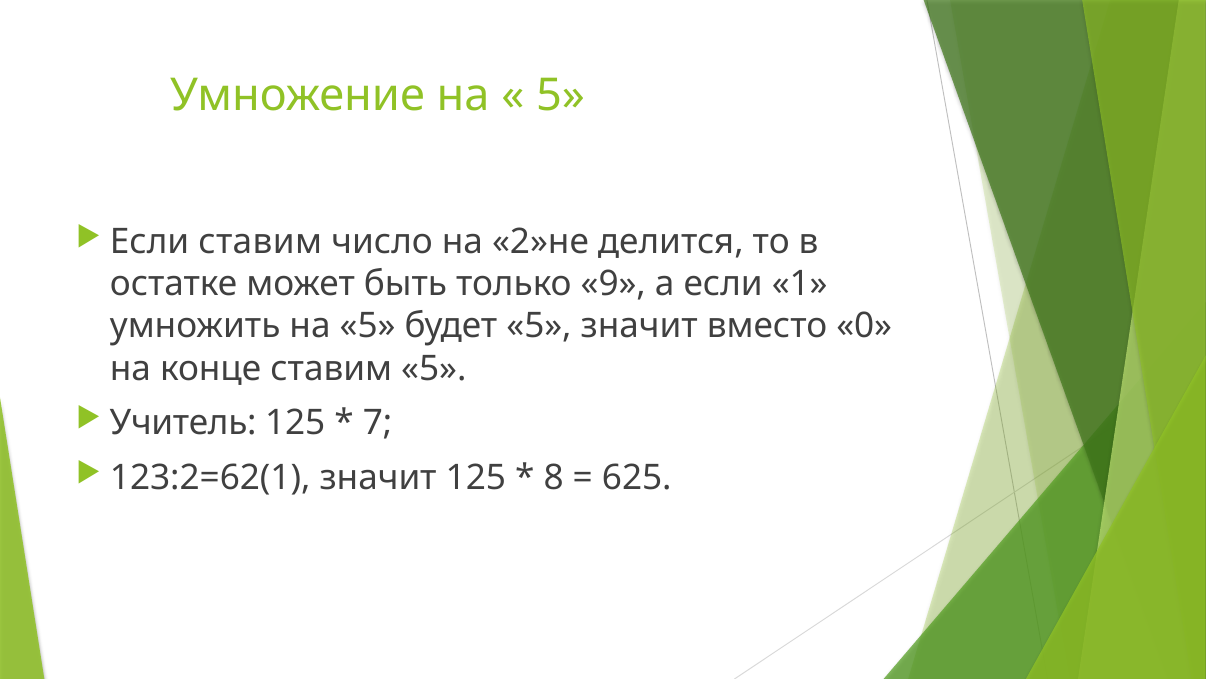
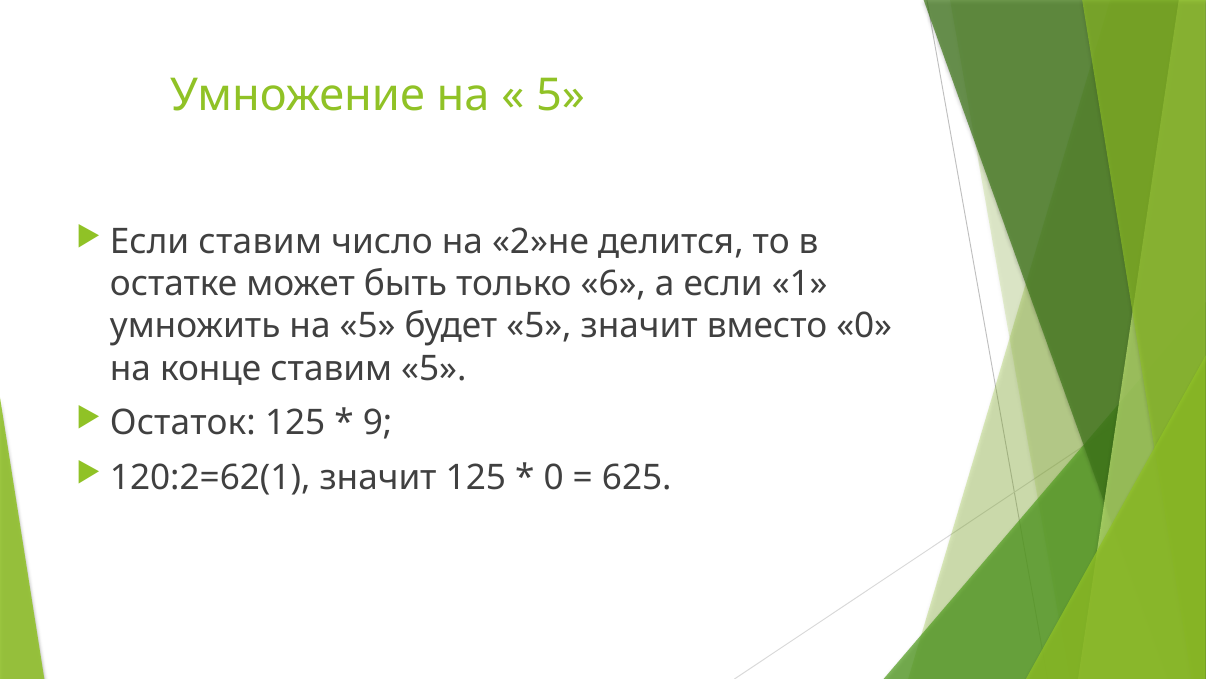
9: 9 -> 6 (613, 284)
Учитель: Учитель -> Остаток (183, 423)
7: 7 -> 9 (378, 423)
123:2=62(1: 123:2=62(1 -> 120:2=62(1 (210, 478)
8: 8 -> 0 (554, 478)
